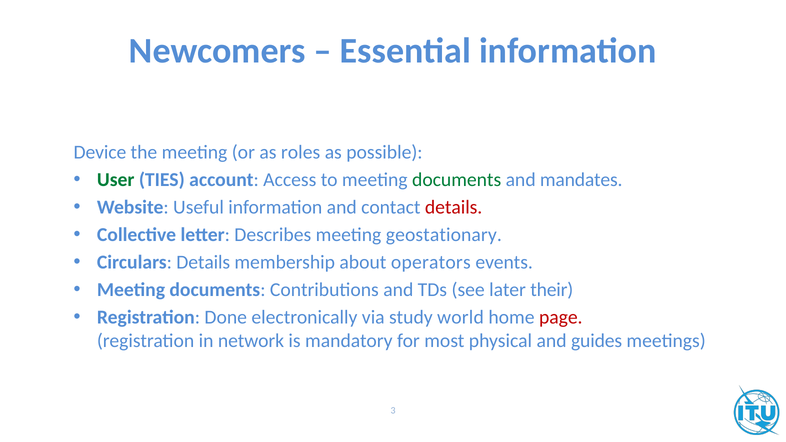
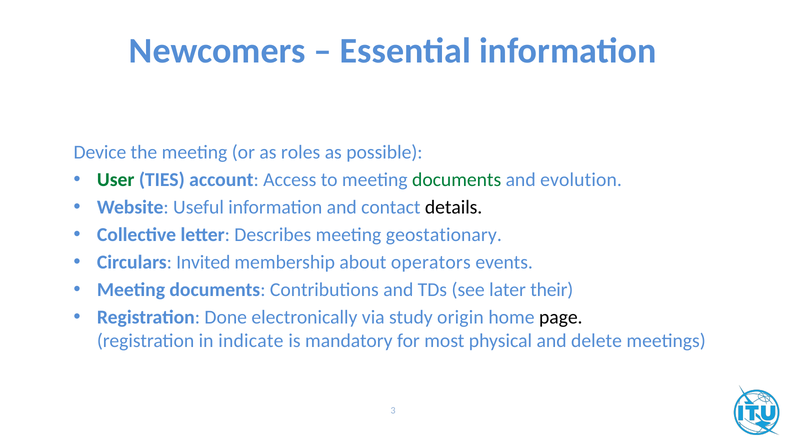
mandates: mandates -> evolution (581, 180)
details colour: red -> black (454, 207)
Circulars Details: Details -> Invited (203, 262)
world: world -> origin (460, 317)
page colour: red -> black (561, 317)
network: network -> indicate (251, 341)
guides: guides -> delete (597, 341)
